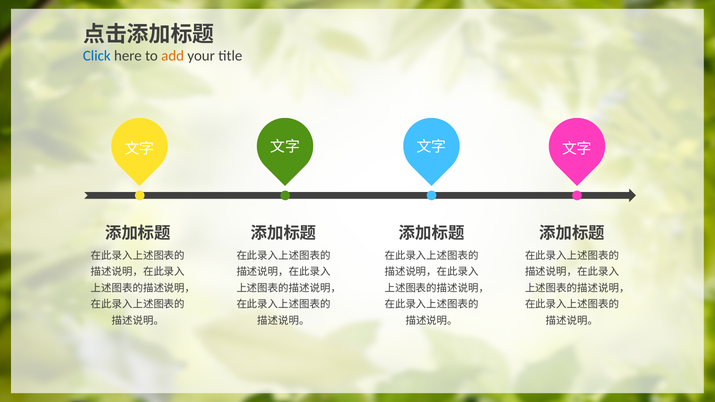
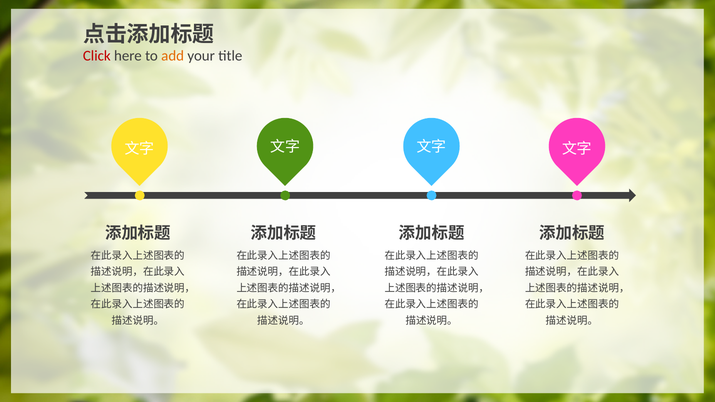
Click colour: blue -> red (97, 56)
